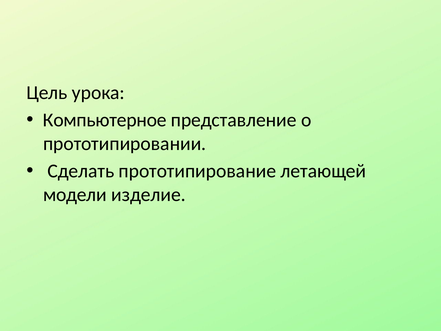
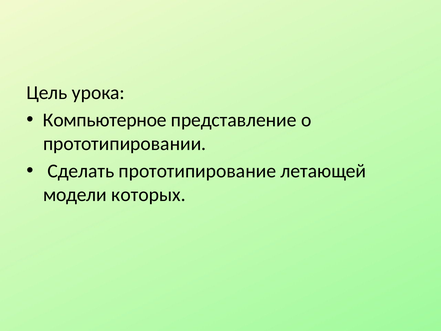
изделие: изделие -> которых (148, 194)
